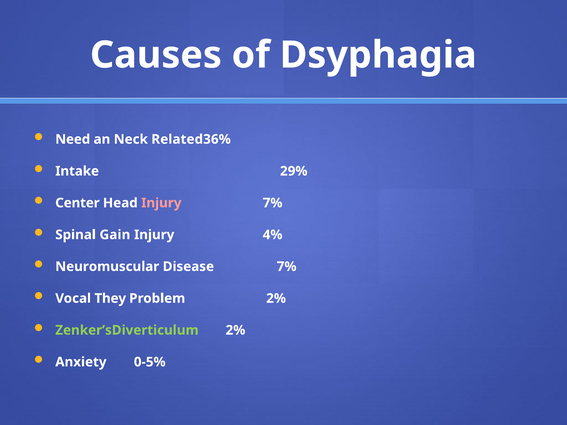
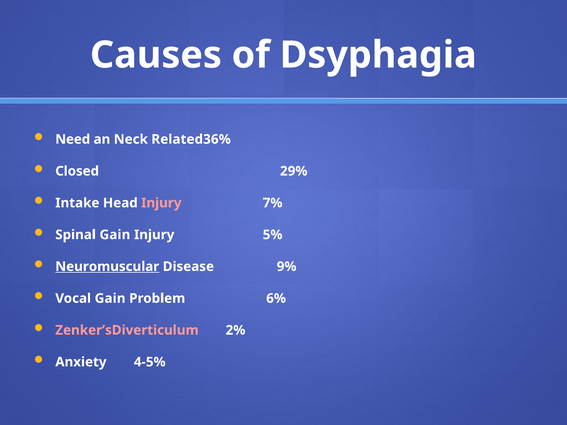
Intake: Intake -> Closed (77, 171)
Center: Center -> Intake (77, 203)
4%: 4% -> 5% (273, 235)
Neuromuscular underline: none -> present (107, 267)
Disease 7%: 7% -> 9% (287, 267)
Vocal They: They -> Gain (110, 299)
Problem 2%: 2% -> 6% (276, 299)
Zenker’sDiverticulum colour: light green -> pink (127, 330)
0-5%: 0-5% -> 4-5% (150, 362)
